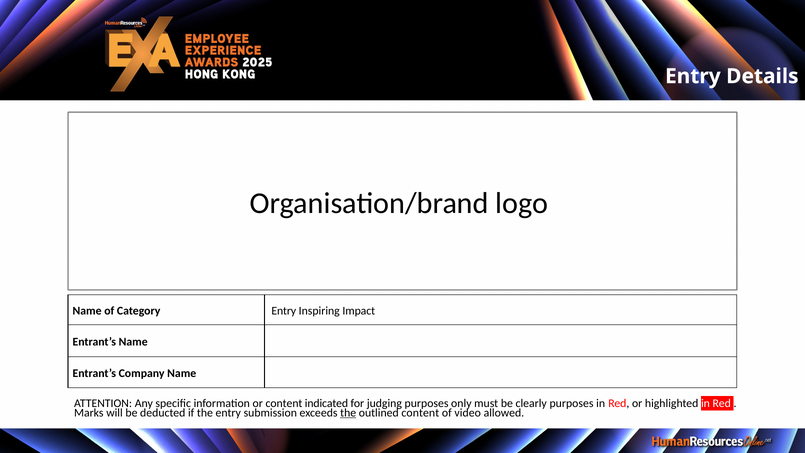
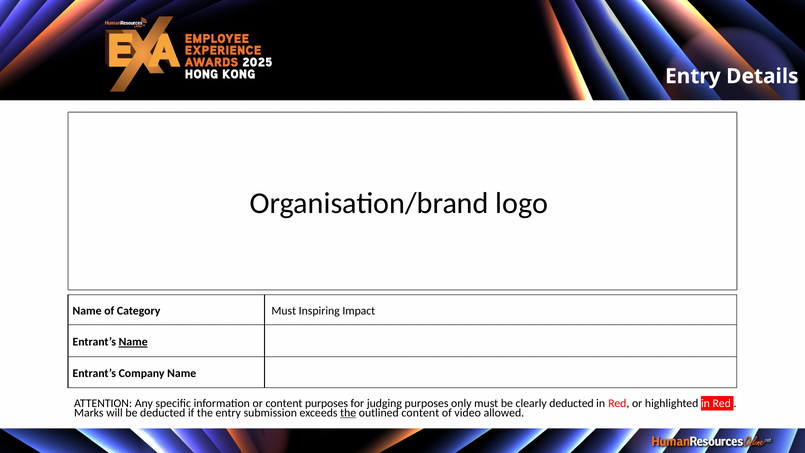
Category Entry: Entry -> Must (284, 311)
Name underline: none -> present (133, 342)
content indicated: indicated -> purposes (326, 403)
clearly purposes: purposes -> deducted (572, 403)
